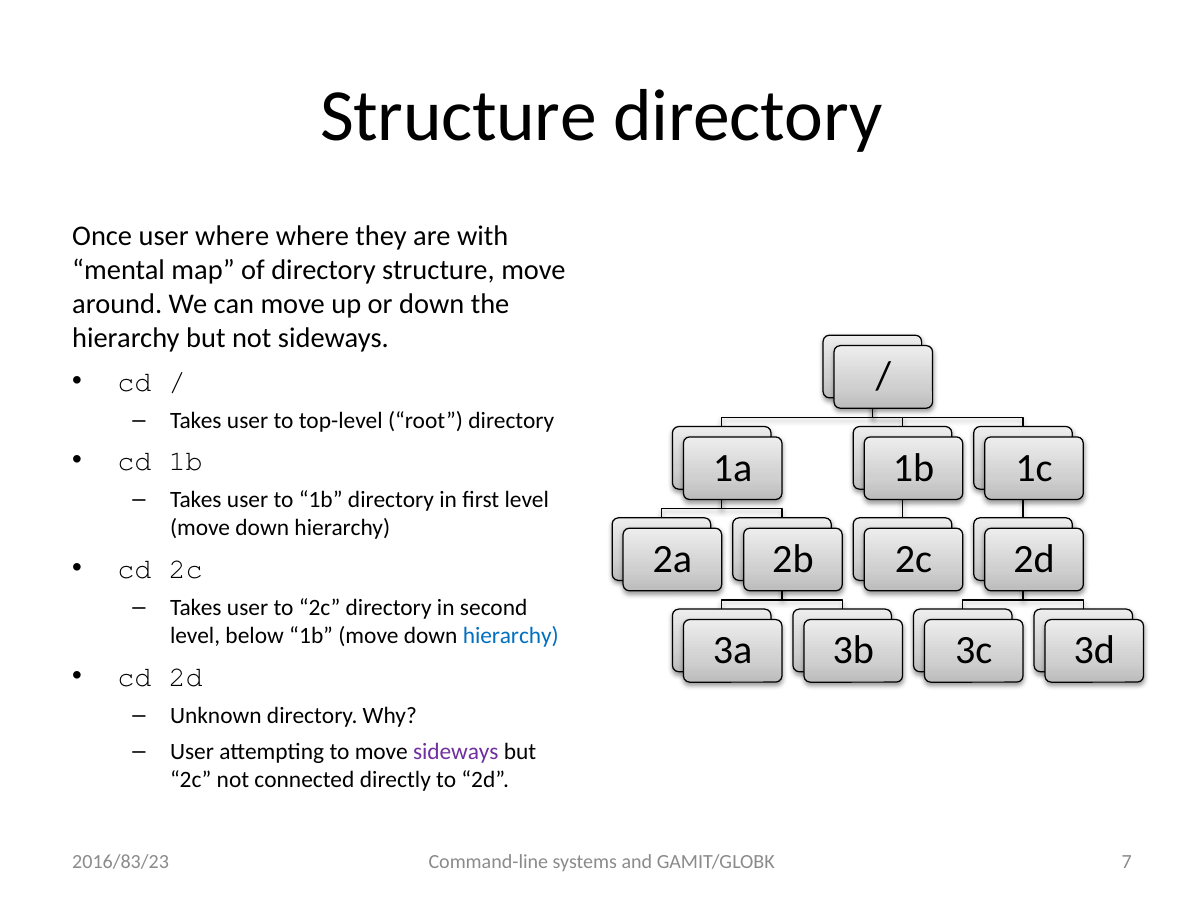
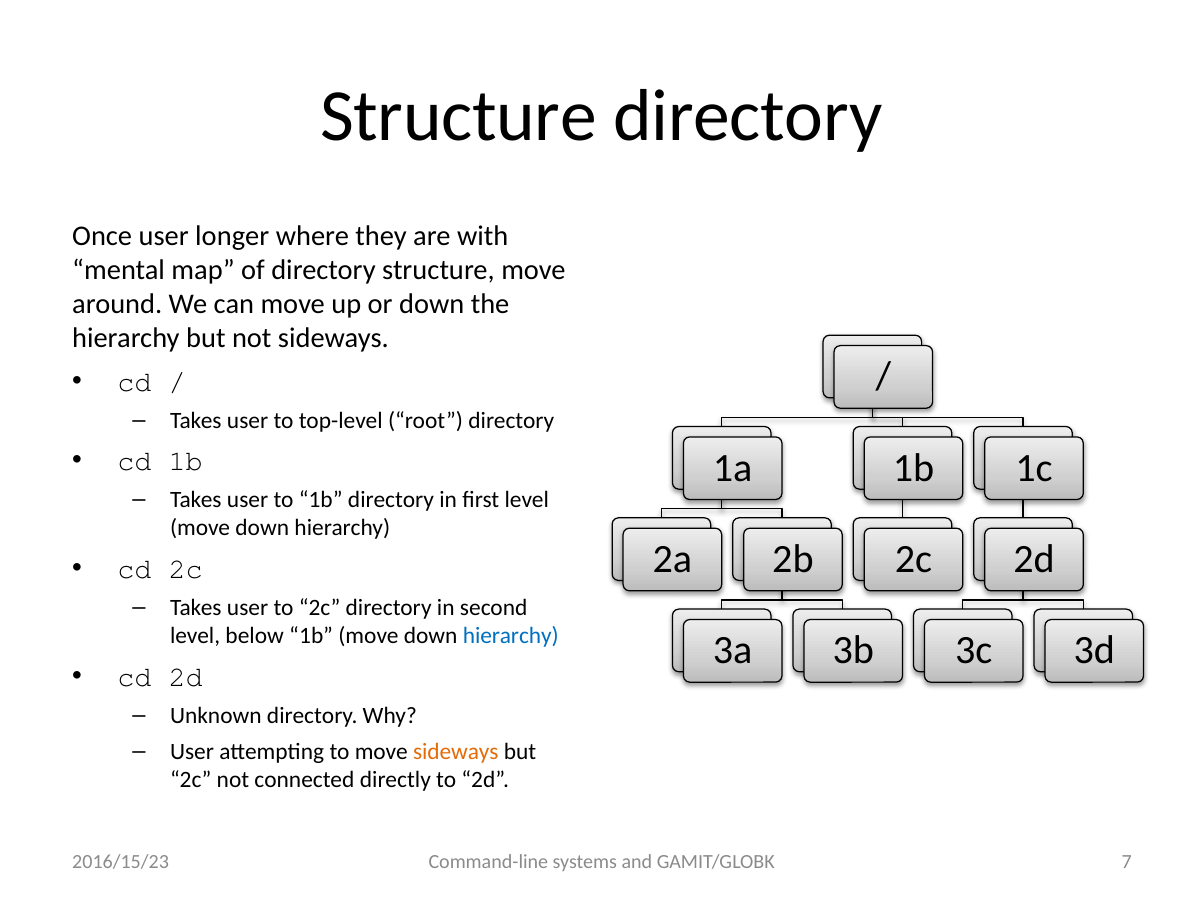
user where: where -> longer (232, 236)
sideways colour: purple -> orange (456, 752)
2016/83/23: 2016/83/23 -> 2016/15/23 (121, 862)
